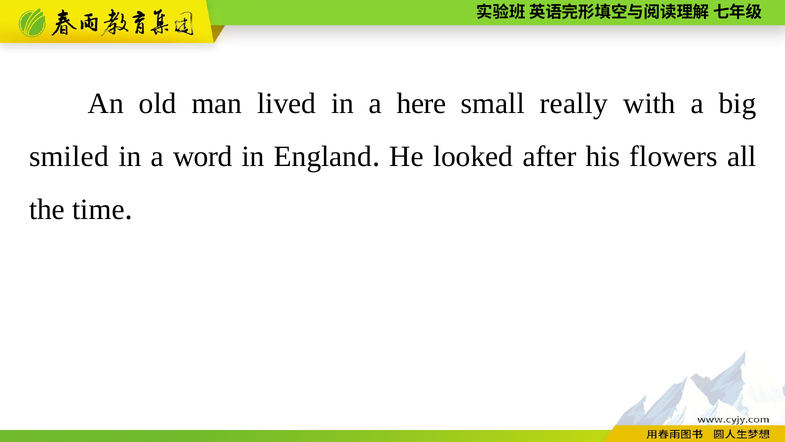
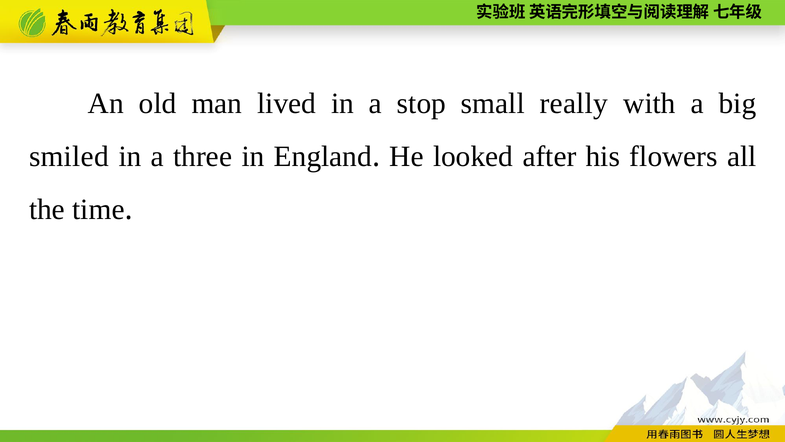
here: here -> stop (421, 103)
word: word -> three (203, 156)
